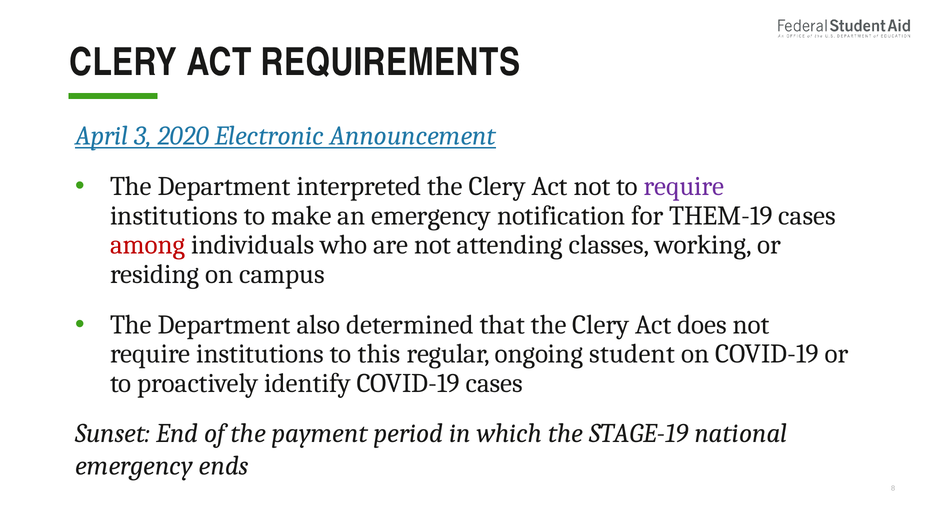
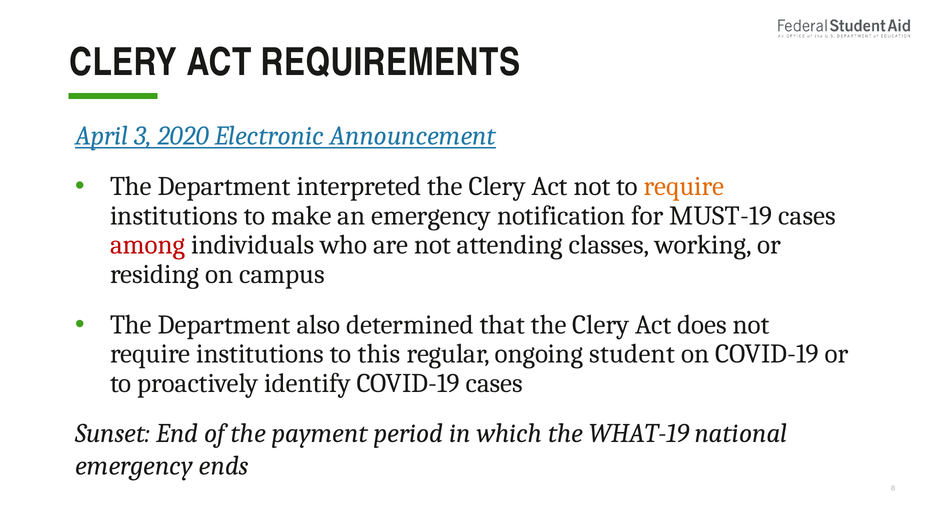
require colour: purple -> orange (684, 186)
THEM-19: THEM-19 -> MUST-19 (721, 216)
STAGE-19: STAGE-19 -> WHAT-19 (639, 433)
